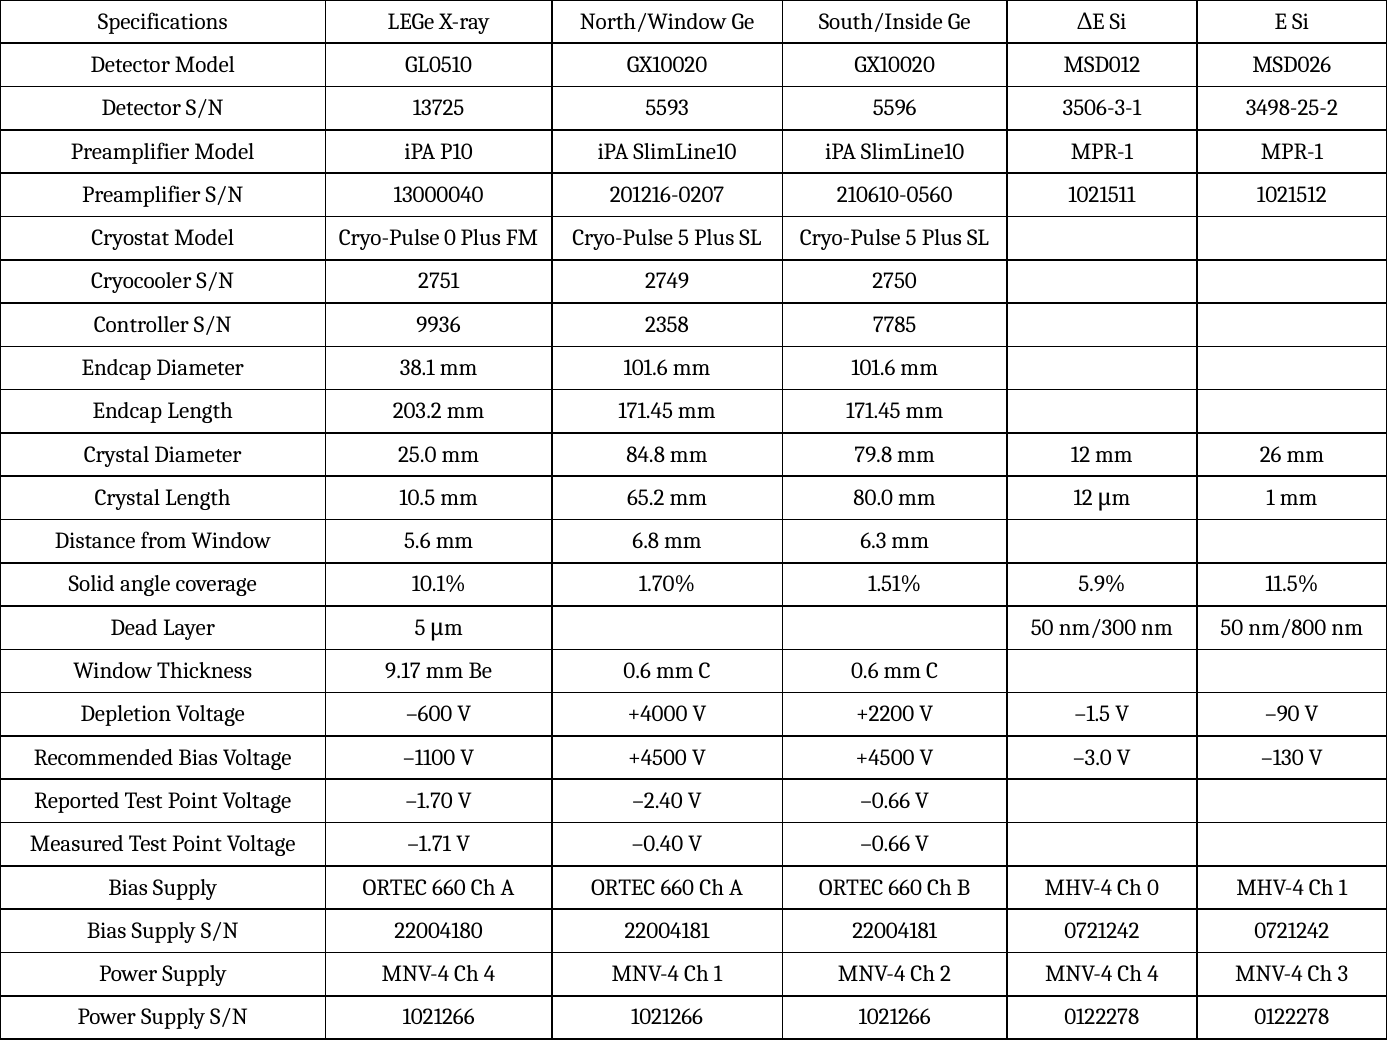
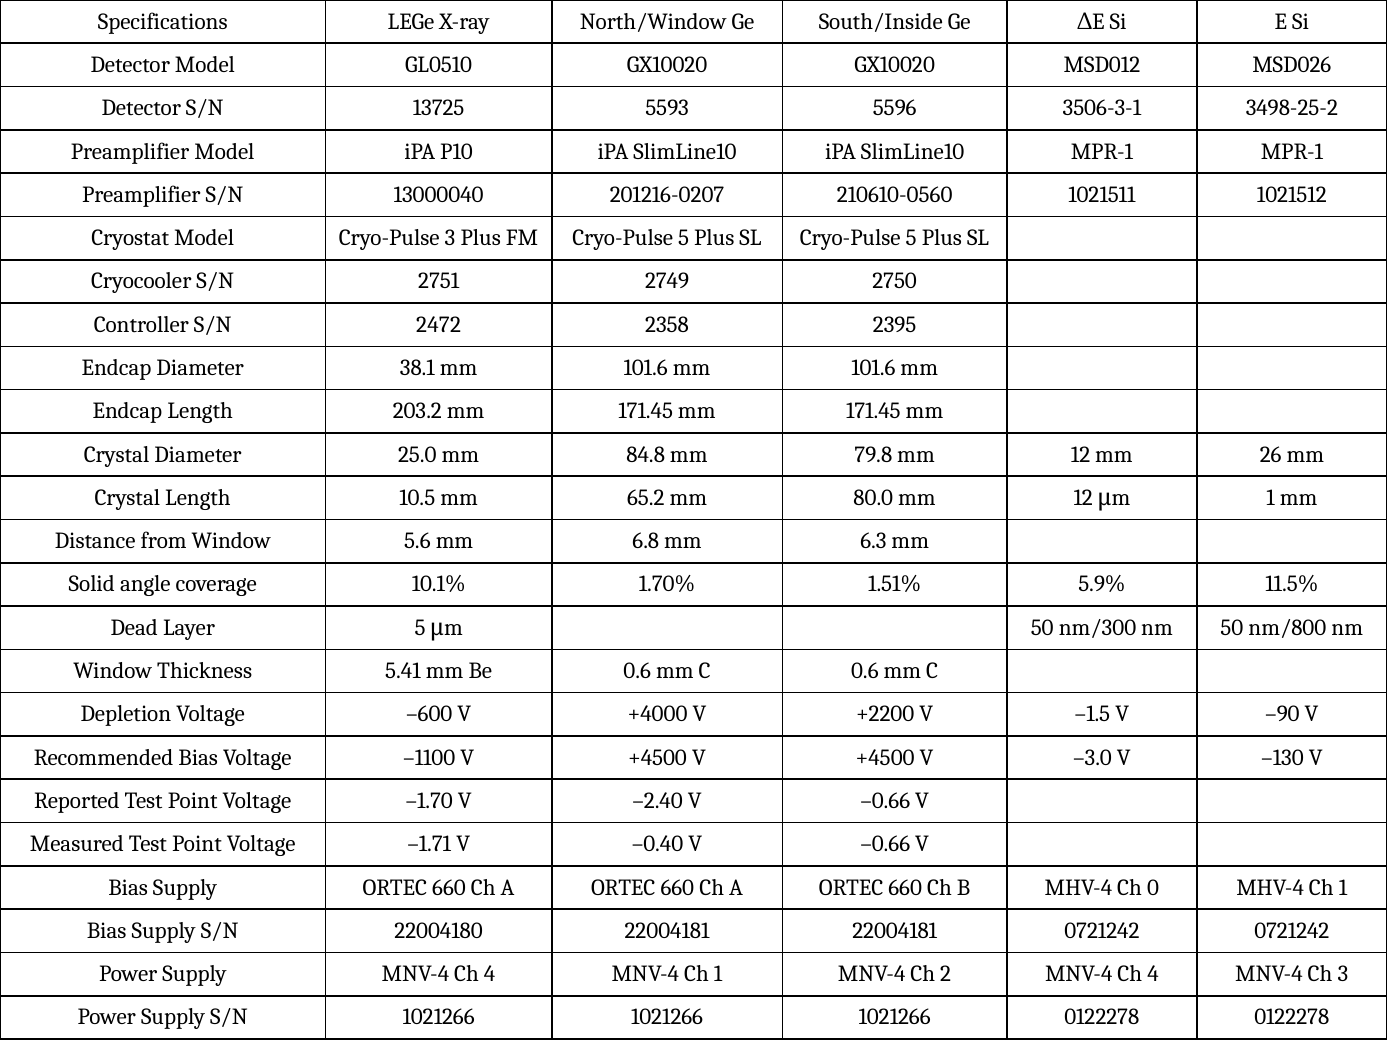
Cryo-Pulse 0: 0 -> 3 (450, 238)
9936: 9936 -> 2472 (439, 325)
7785: 7785 -> 2395 (895, 325)
9.17: 9.17 -> 5.41 (403, 671)
